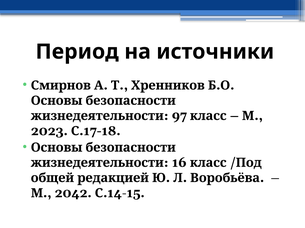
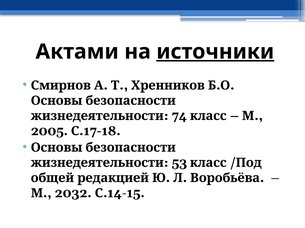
Период: Период -> Актами (77, 52)
источники underline: none -> present (215, 52)
97: 97 -> 74 (179, 116)
2023: 2023 -> 2005 (49, 131)
16: 16 -> 53 (179, 163)
2042: 2042 -> 2032 (73, 194)
